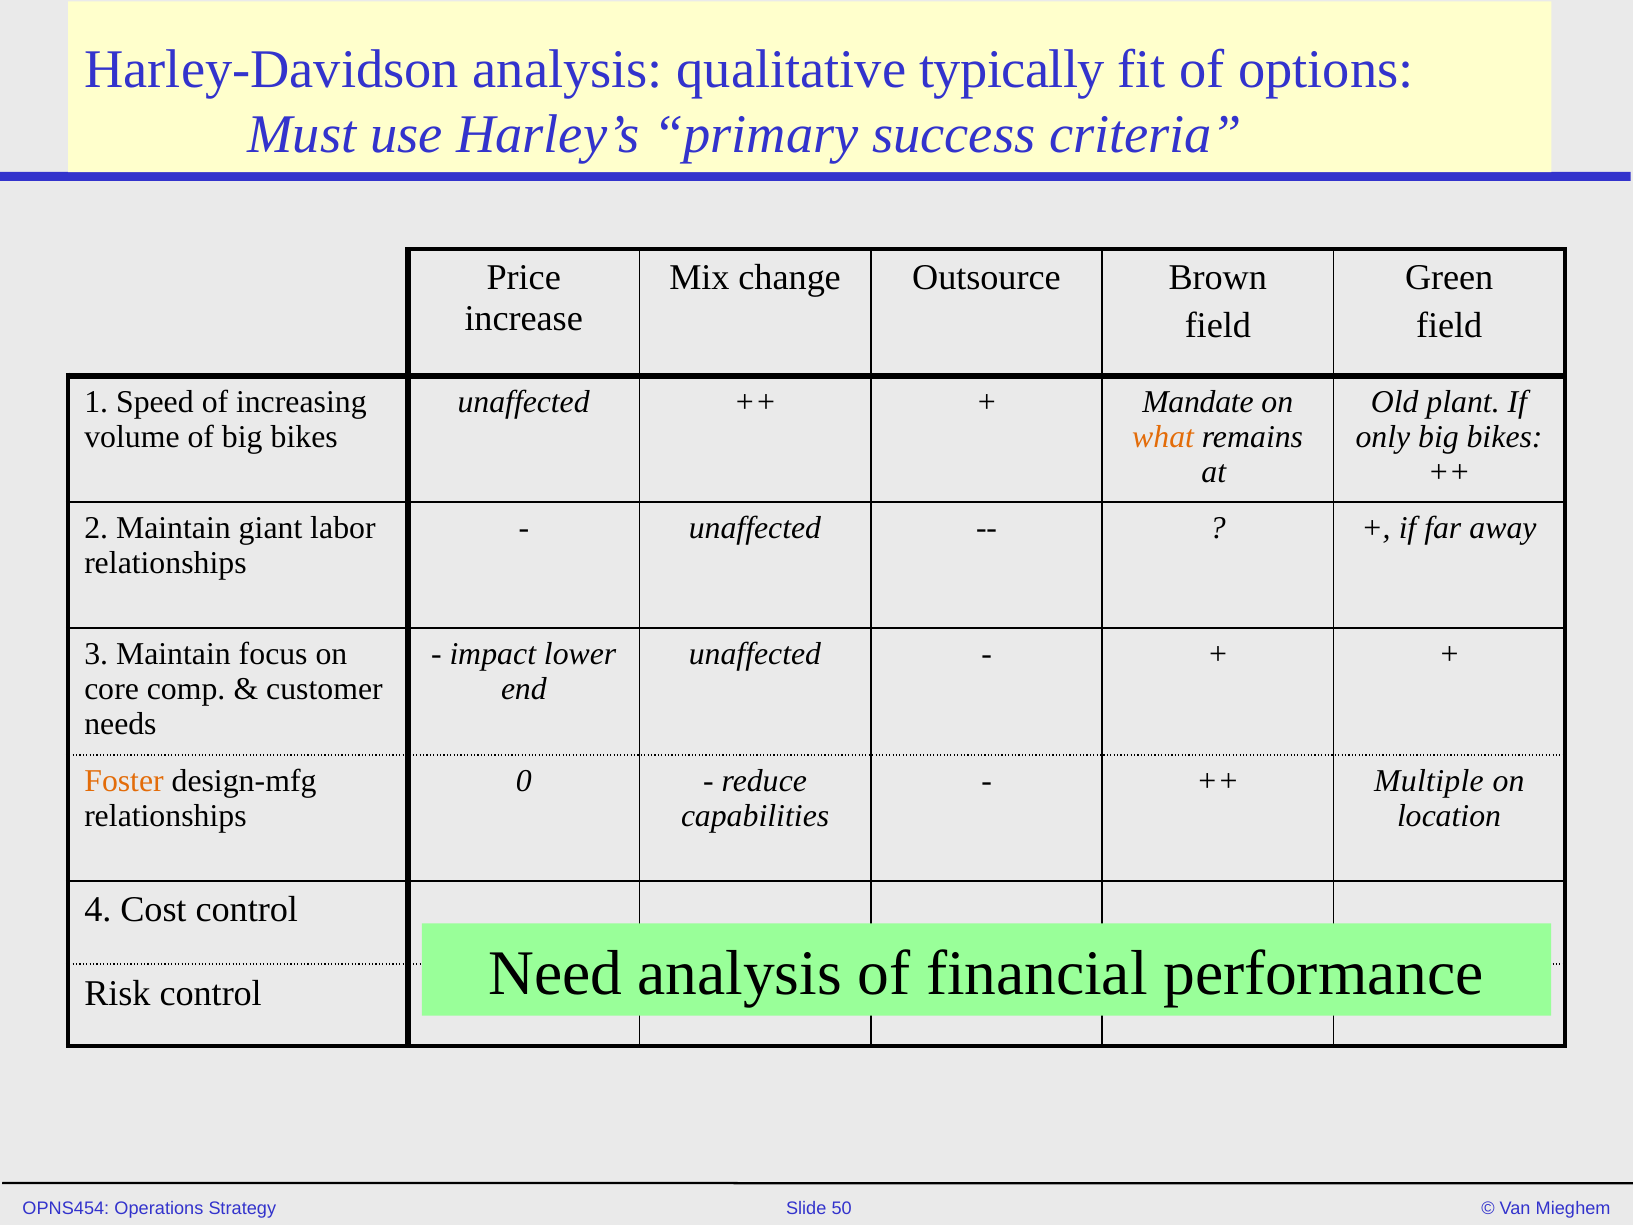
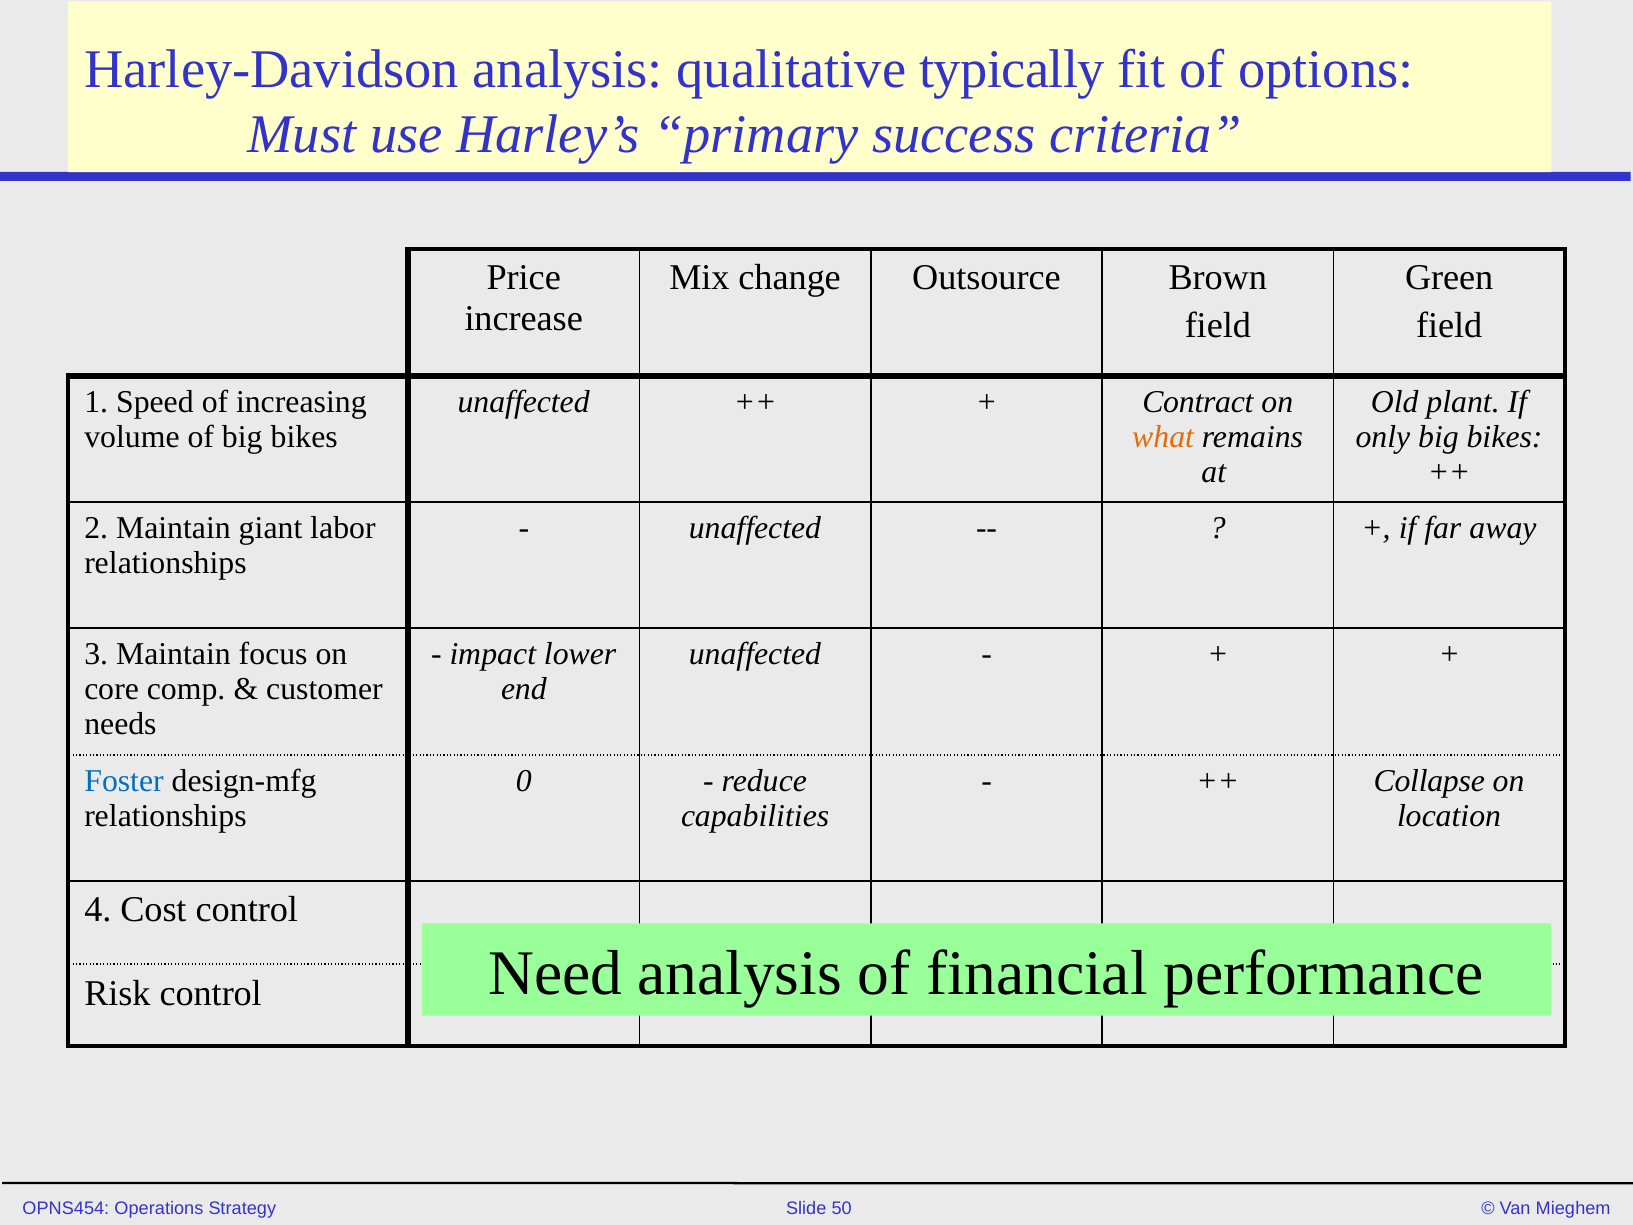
Mandate: Mandate -> Contract (1198, 402)
Foster colour: orange -> blue (124, 780)
Multiple: Multiple -> Collapse (1429, 780)
